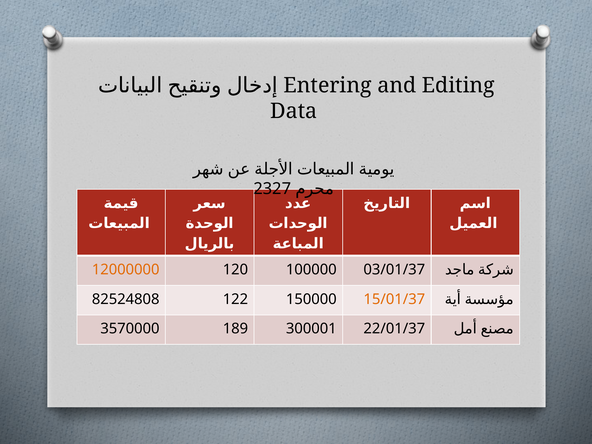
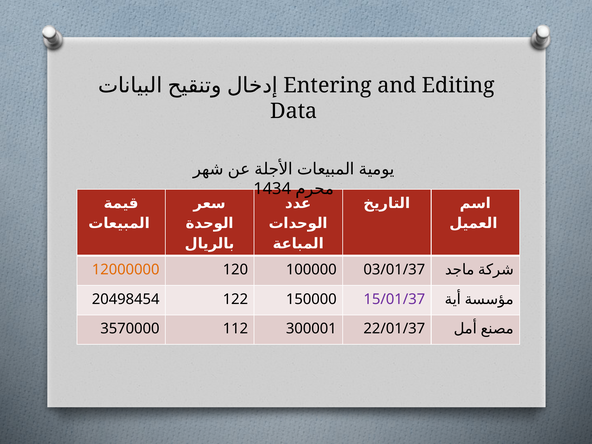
2327: 2327 -> 1434 (272, 189)
82524808: 82524808 -> 20498454 (126, 299)
15/01/37 colour: orange -> purple (394, 299)
189: 189 -> 112 (235, 329)
